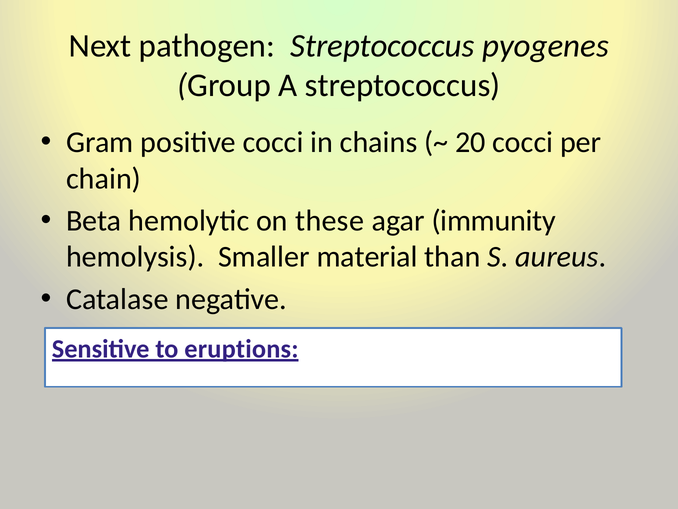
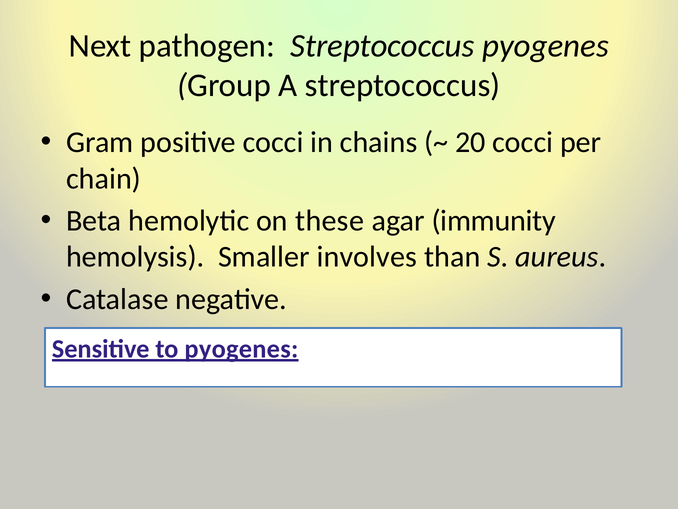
material: material -> involves (367, 257)
to eruptions: eruptions -> pyogenes (241, 349)
